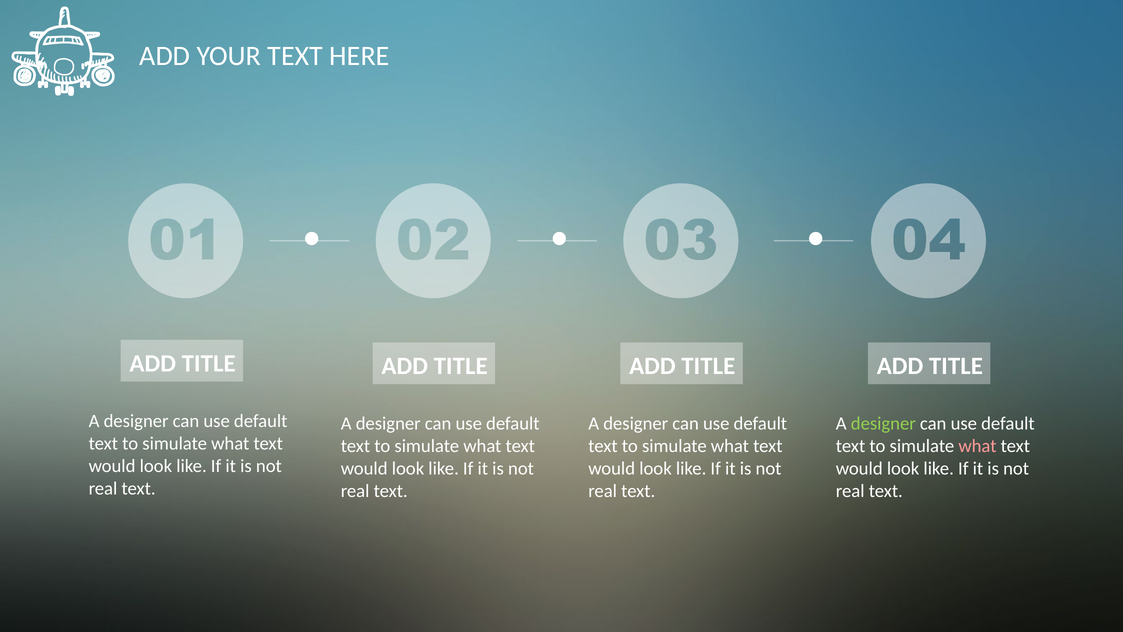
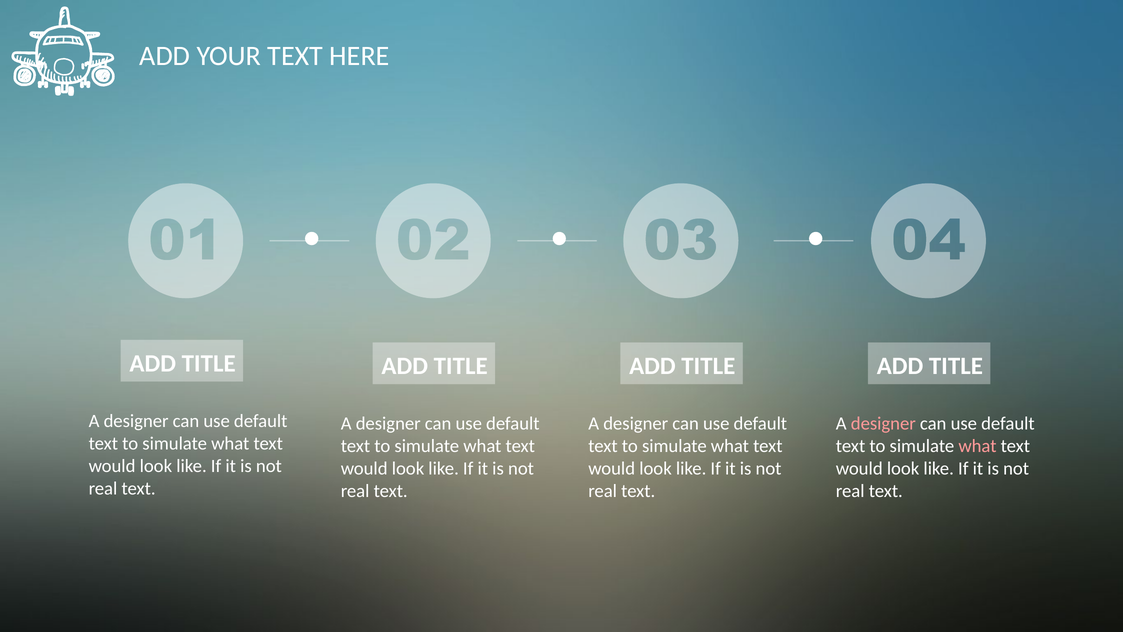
designer colour: light green -> pink (883, 424)
